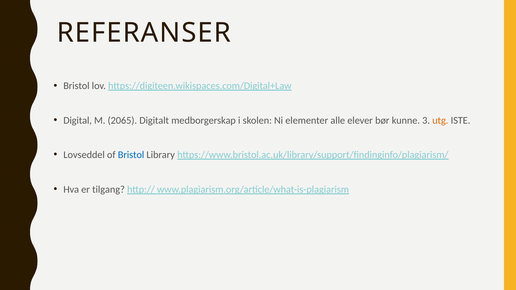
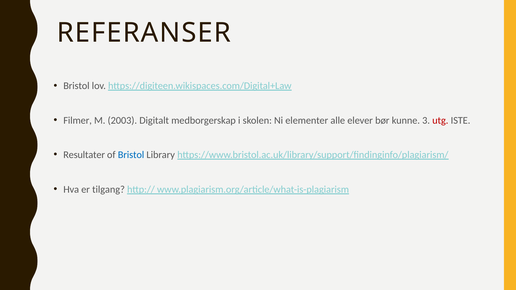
Digital: Digital -> Filmer (78, 120)
2065: 2065 -> 2003 (122, 120)
utg colour: orange -> red (440, 120)
Lovseddel: Lovseddel -> Resultater (84, 155)
